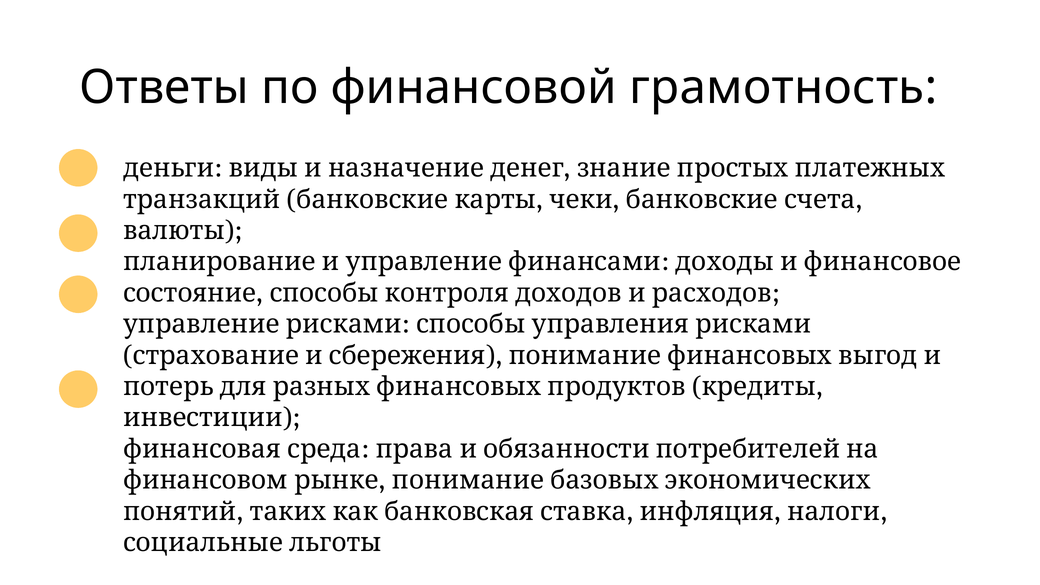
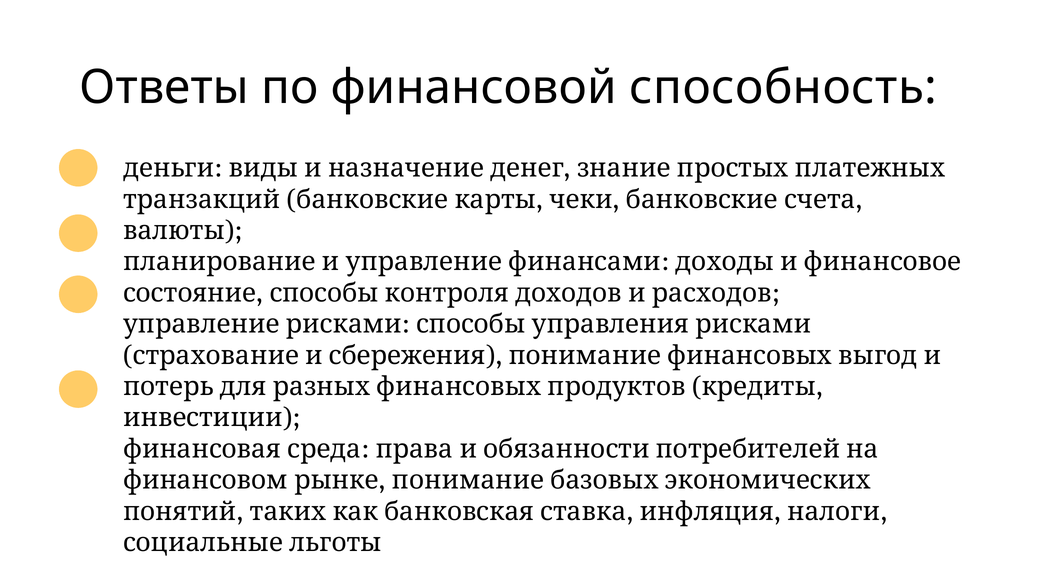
грамотность: грамотность -> способность (783, 87)
